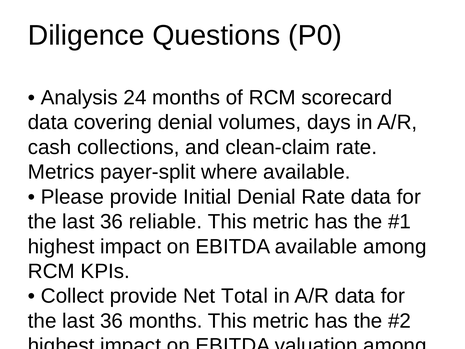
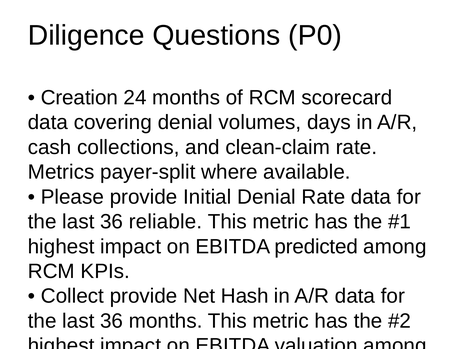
Analysis: Analysis -> Creation (79, 98)
EBITDA available: available -> predicted (316, 246)
Total: Total -> Hash (245, 296)
